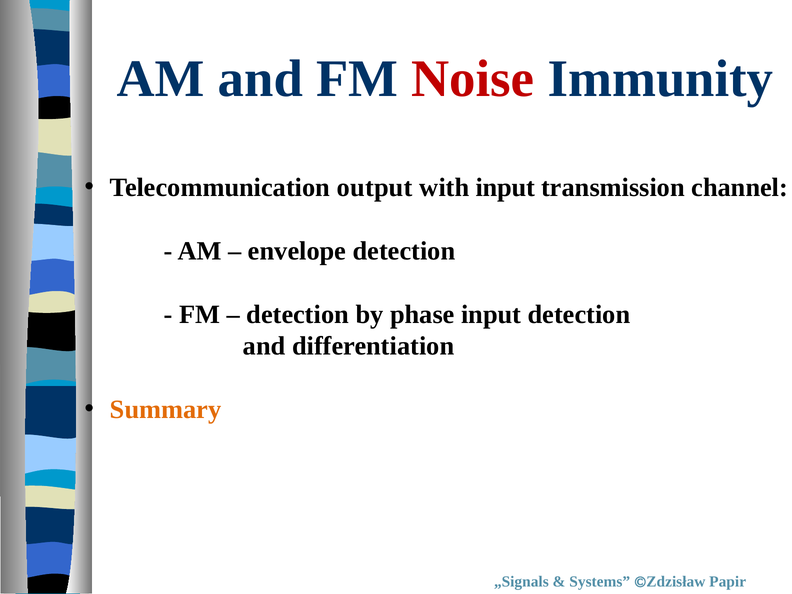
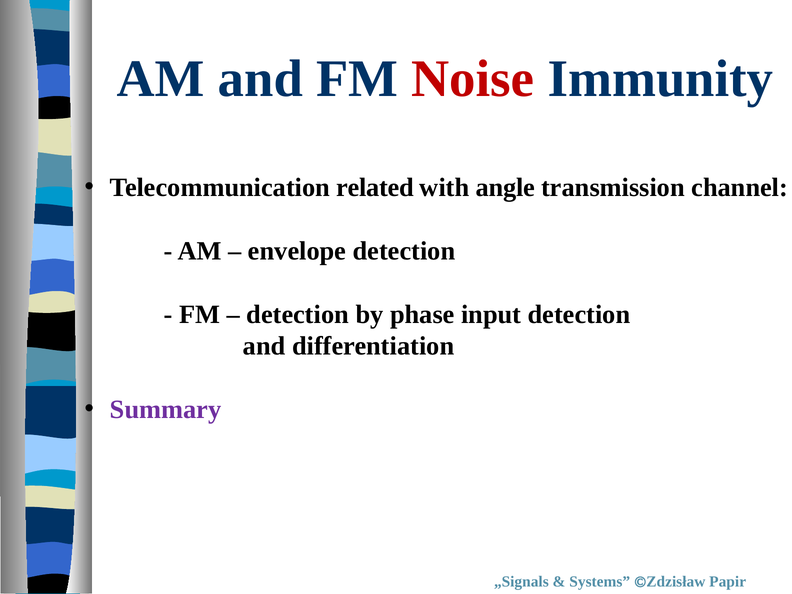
output: output -> related (375, 188)
with input: input -> angle (505, 188)
Summary colour: orange -> purple (166, 409)
